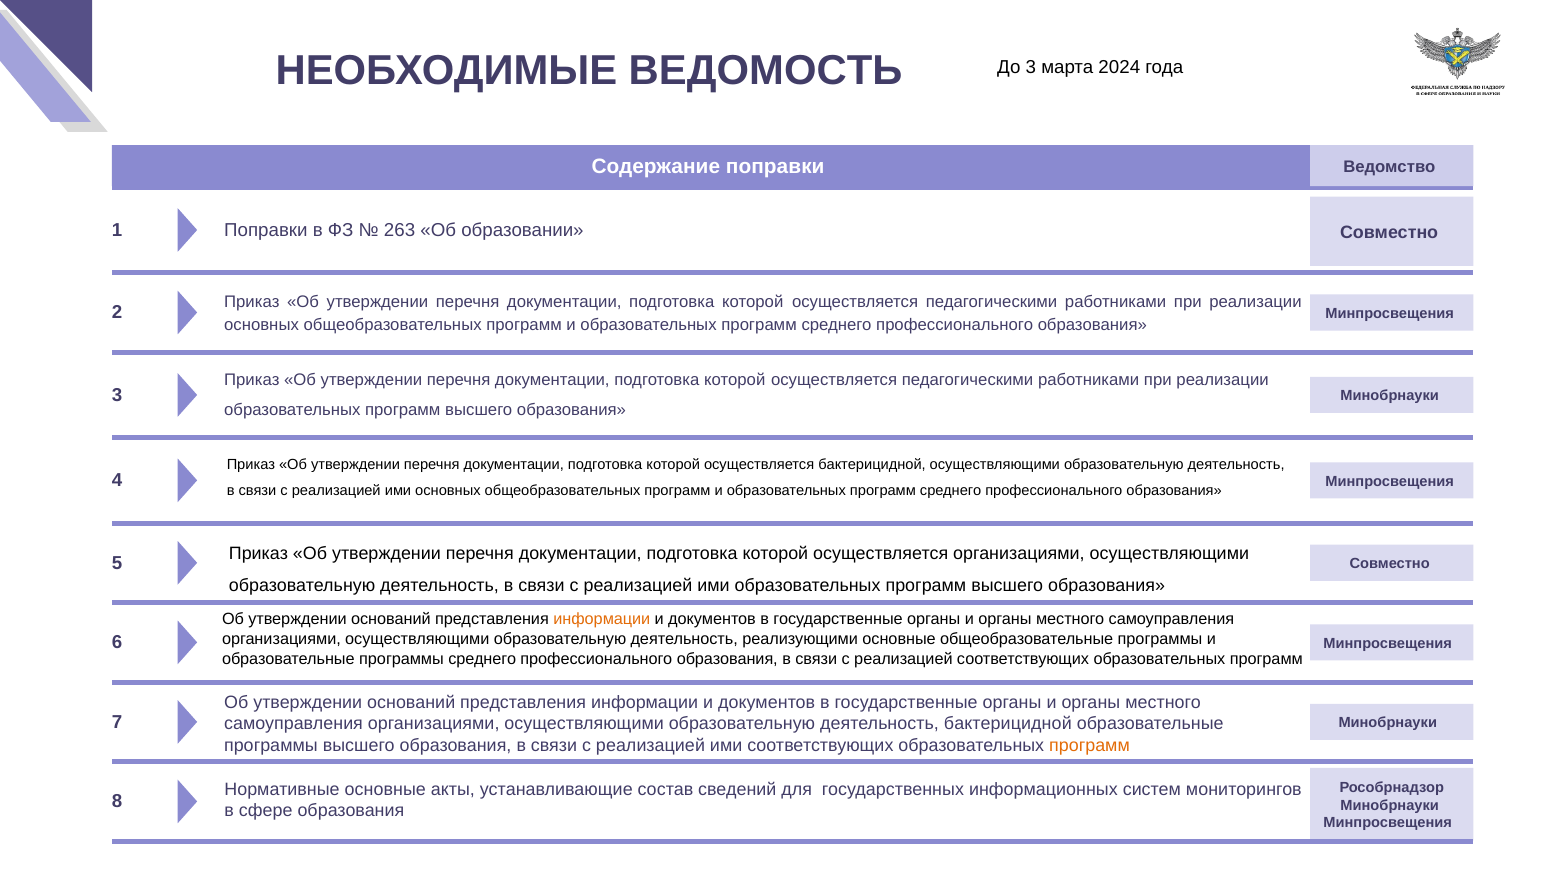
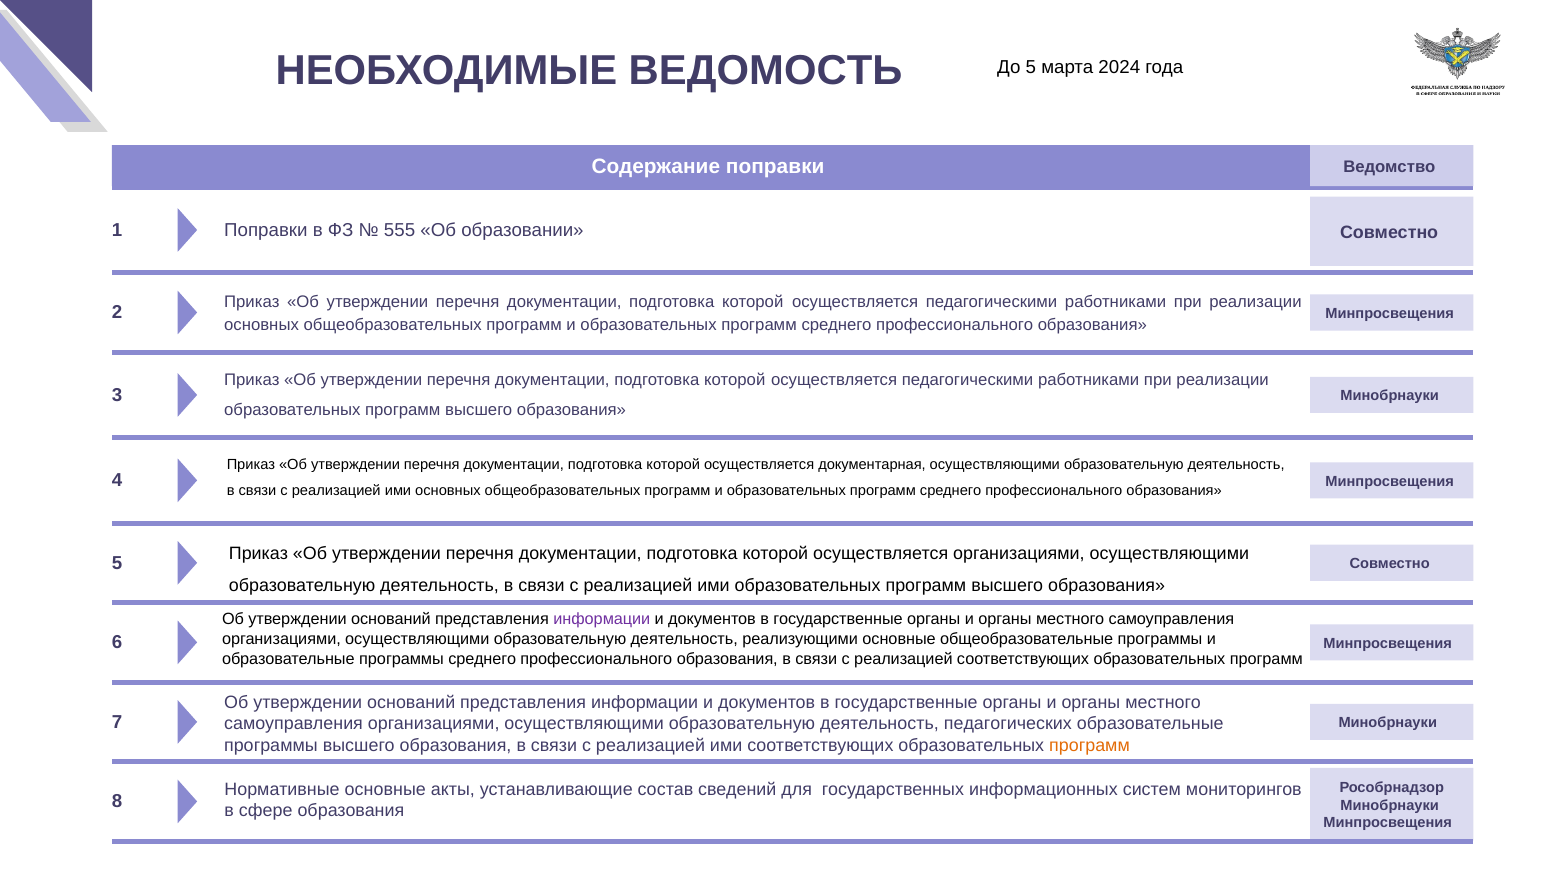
До 3: 3 -> 5 (1031, 67)
263: 263 -> 555 (400, 230)
осуществляется бактерицидной: бактерицидной -> документарная (872, 464)
информации colour: orange -> purple (602, 620)
деятельность бактерицидной: бактерицидной -> педагогических (1008, 724)
